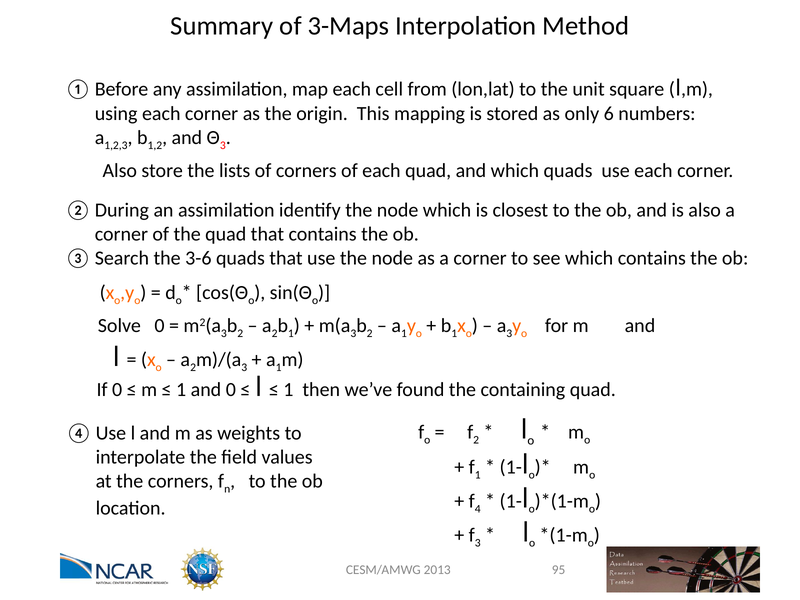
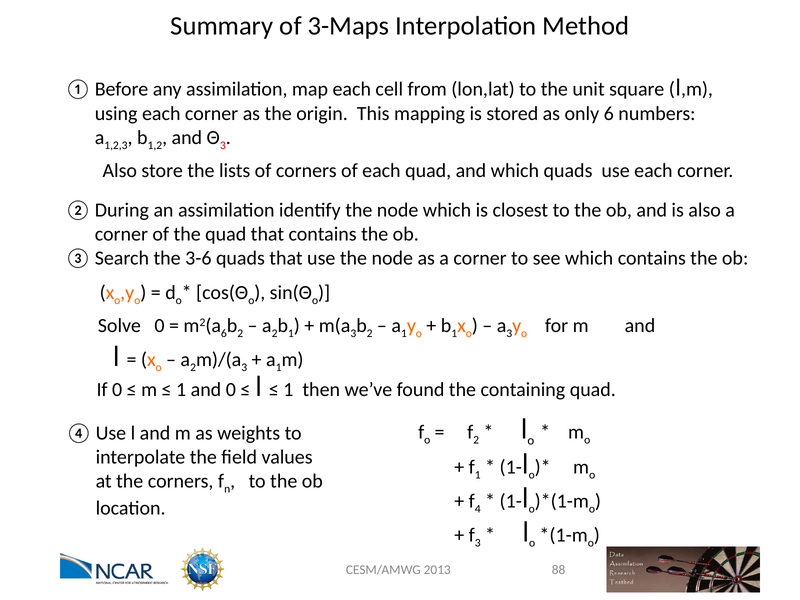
3: 3 -> 6 (224, 333)
95: 95 -> 88 (559, 570)
